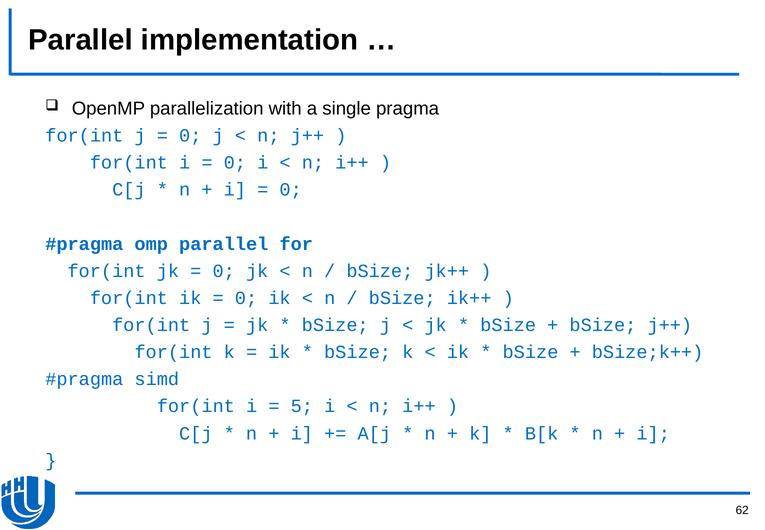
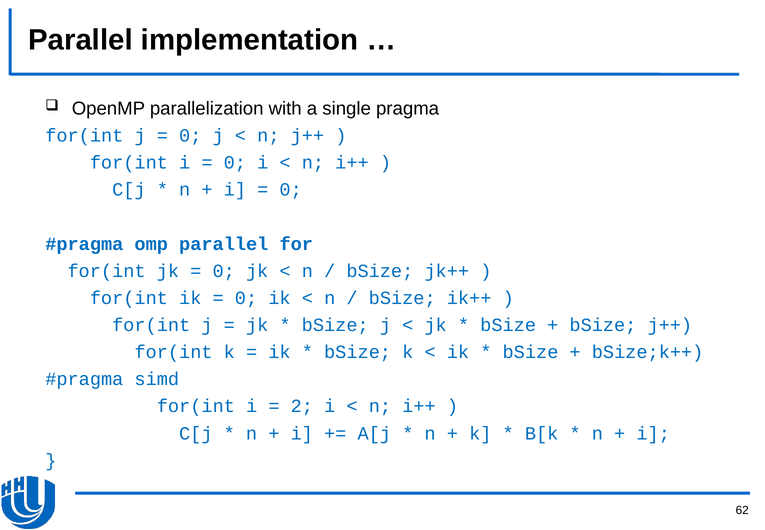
5: 5 -> 2 (302, 406)
